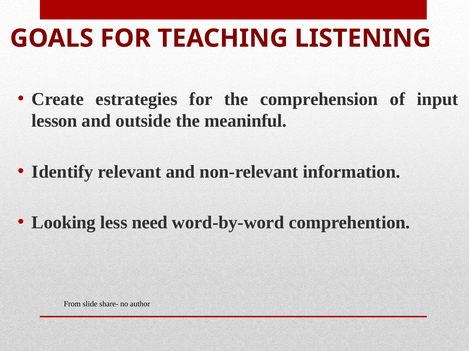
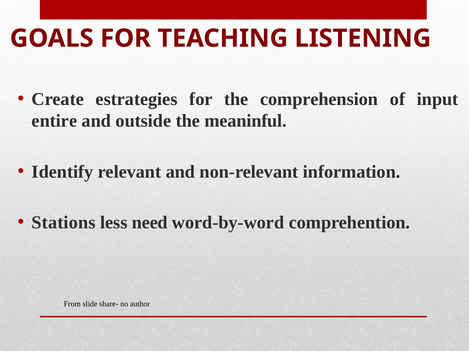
lesson: lesson -> entire (54, 121)
Looking: Looking -> Stations (64, 223)
